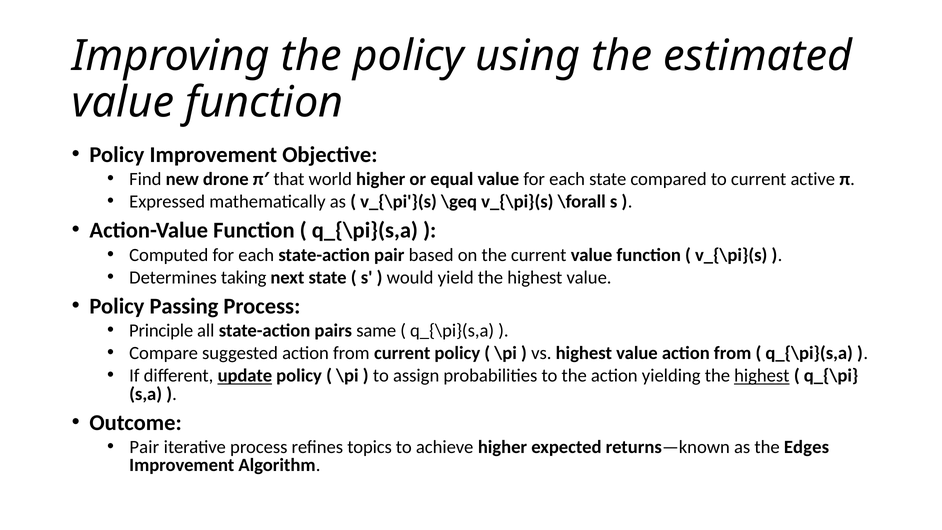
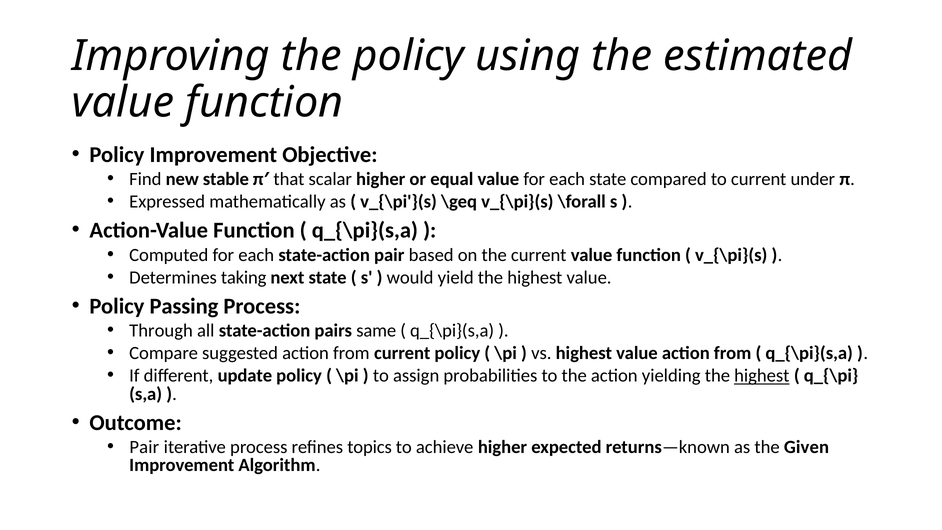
drone: drone -> stable (226, 179)
world: world -> scalar (330, 179)
active: active -> under (813, 179)
Principle: Principle -> Through (161, 331)
update underline: present -> none (245, 376)
Edges: Edges -> Given (806, 447)
